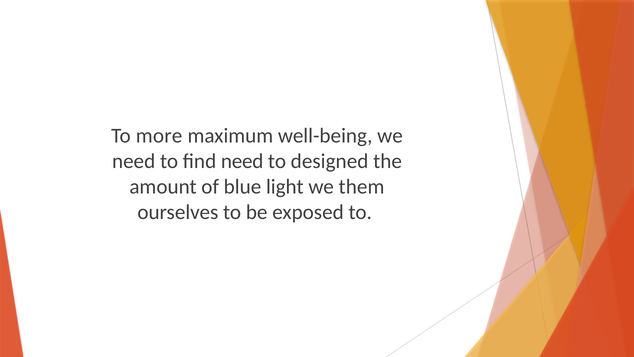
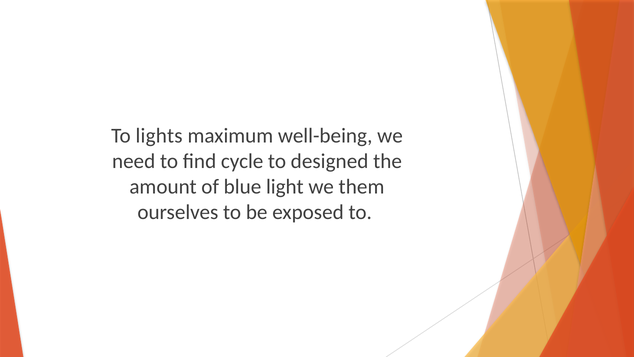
more: more -> lights (159, 136)
find need: need -> cycle (242, 161)
